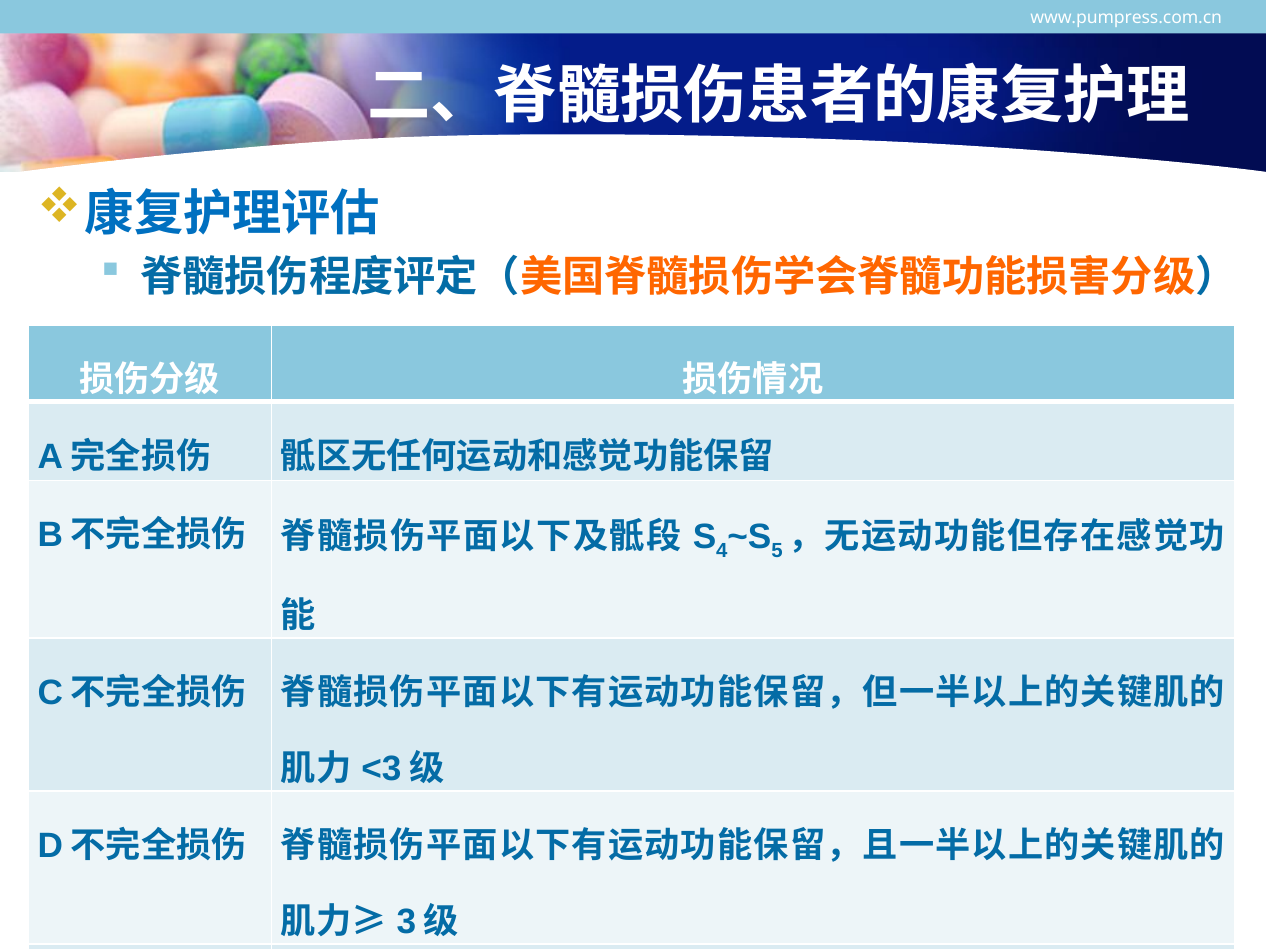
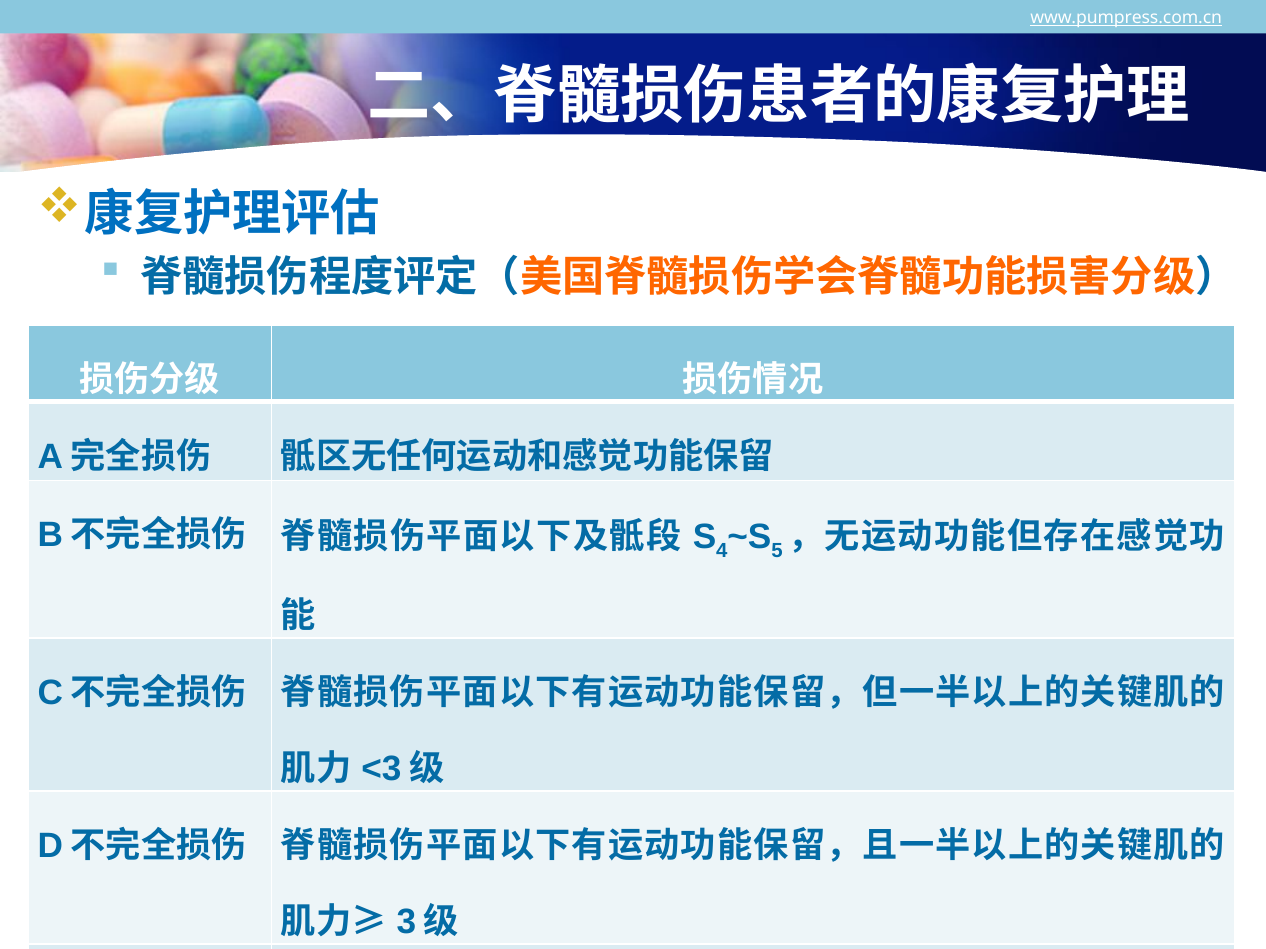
www.pumpress.com.cn underline: none -> present (1126, 18)
